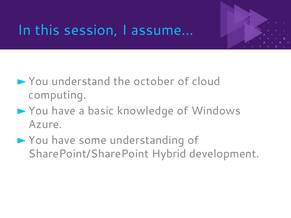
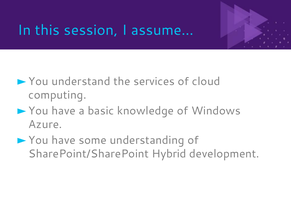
october: october -> services (154, 82)
